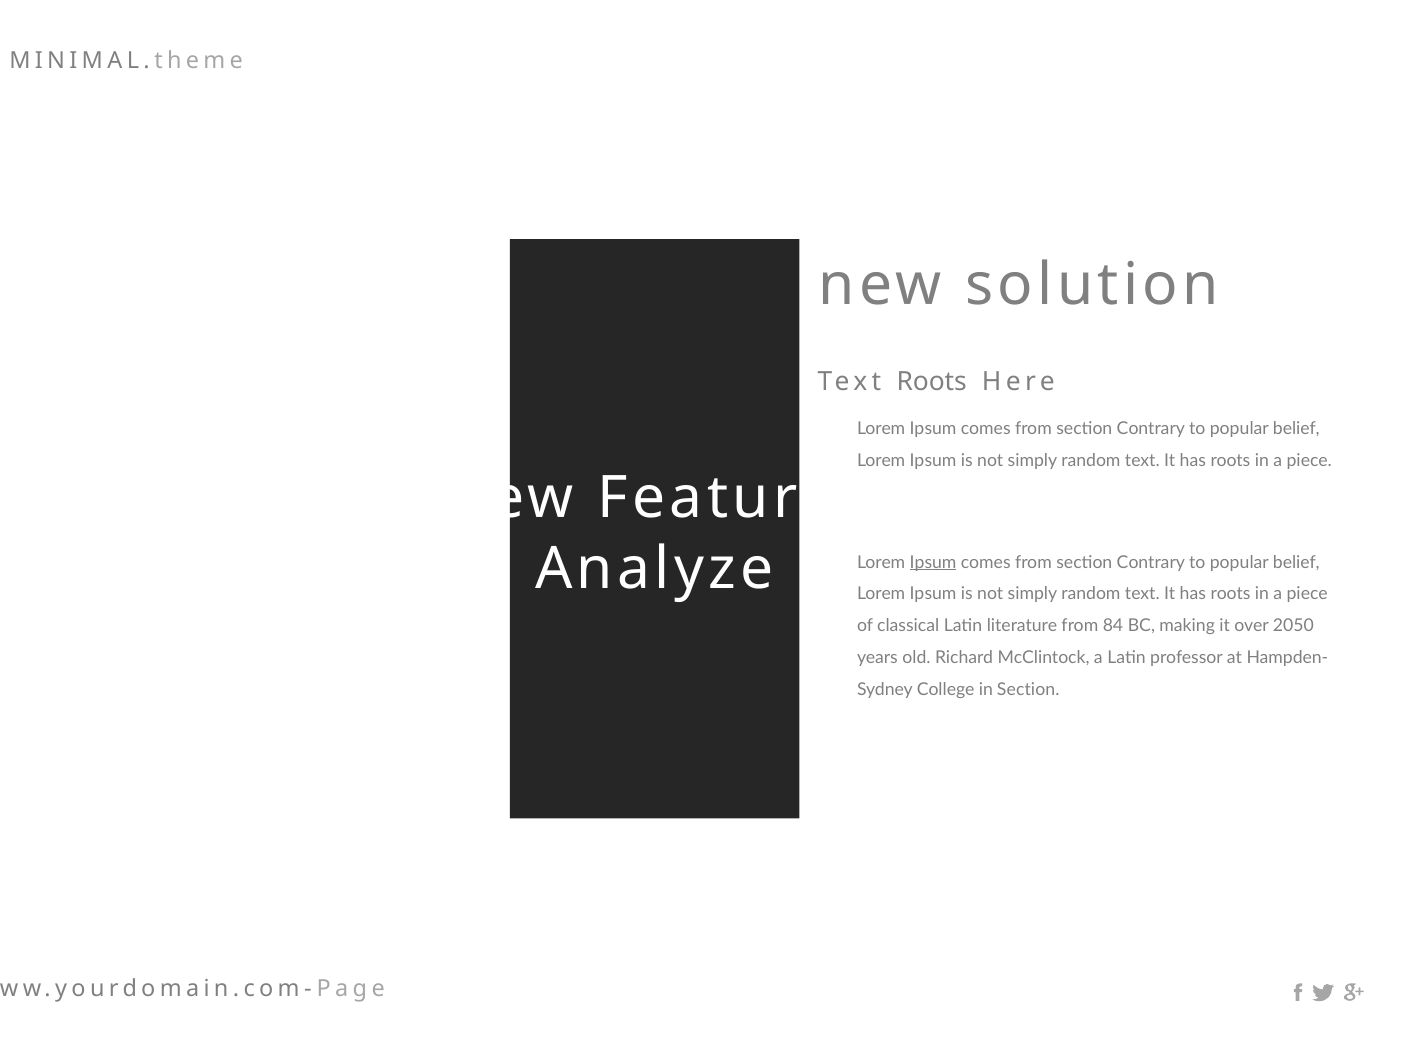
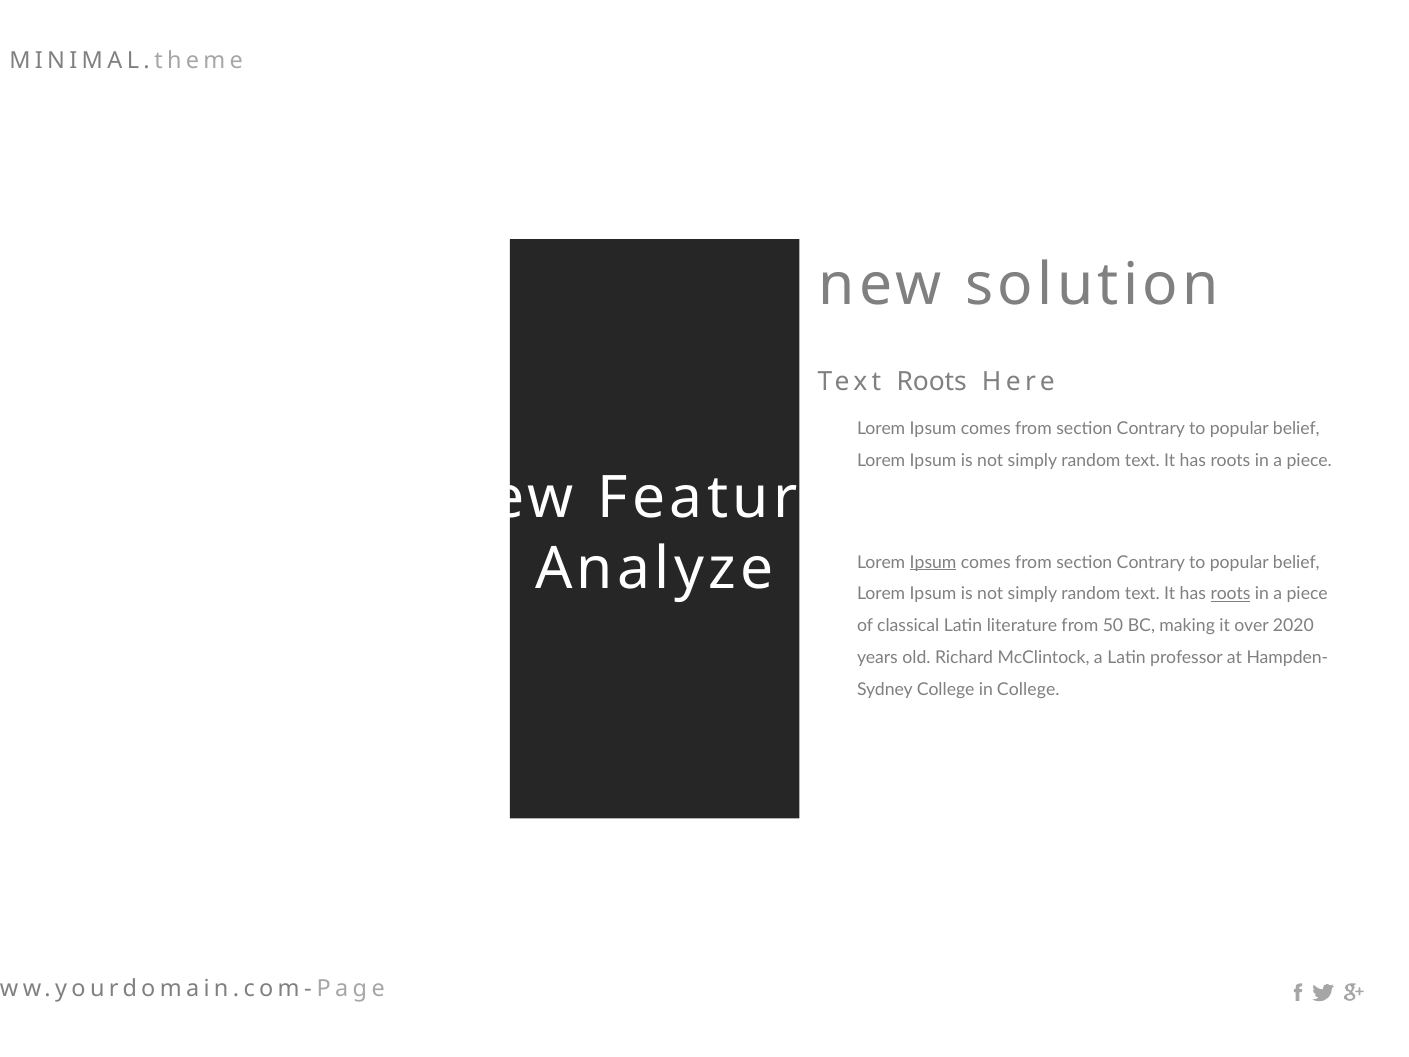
roots underline: none -> present (1230, 594)
84: 84 -> 50 (1113, 626)
2050: 2050 -> 2020 (1293, 626)
in Section: Section -> College (1028, 689)
